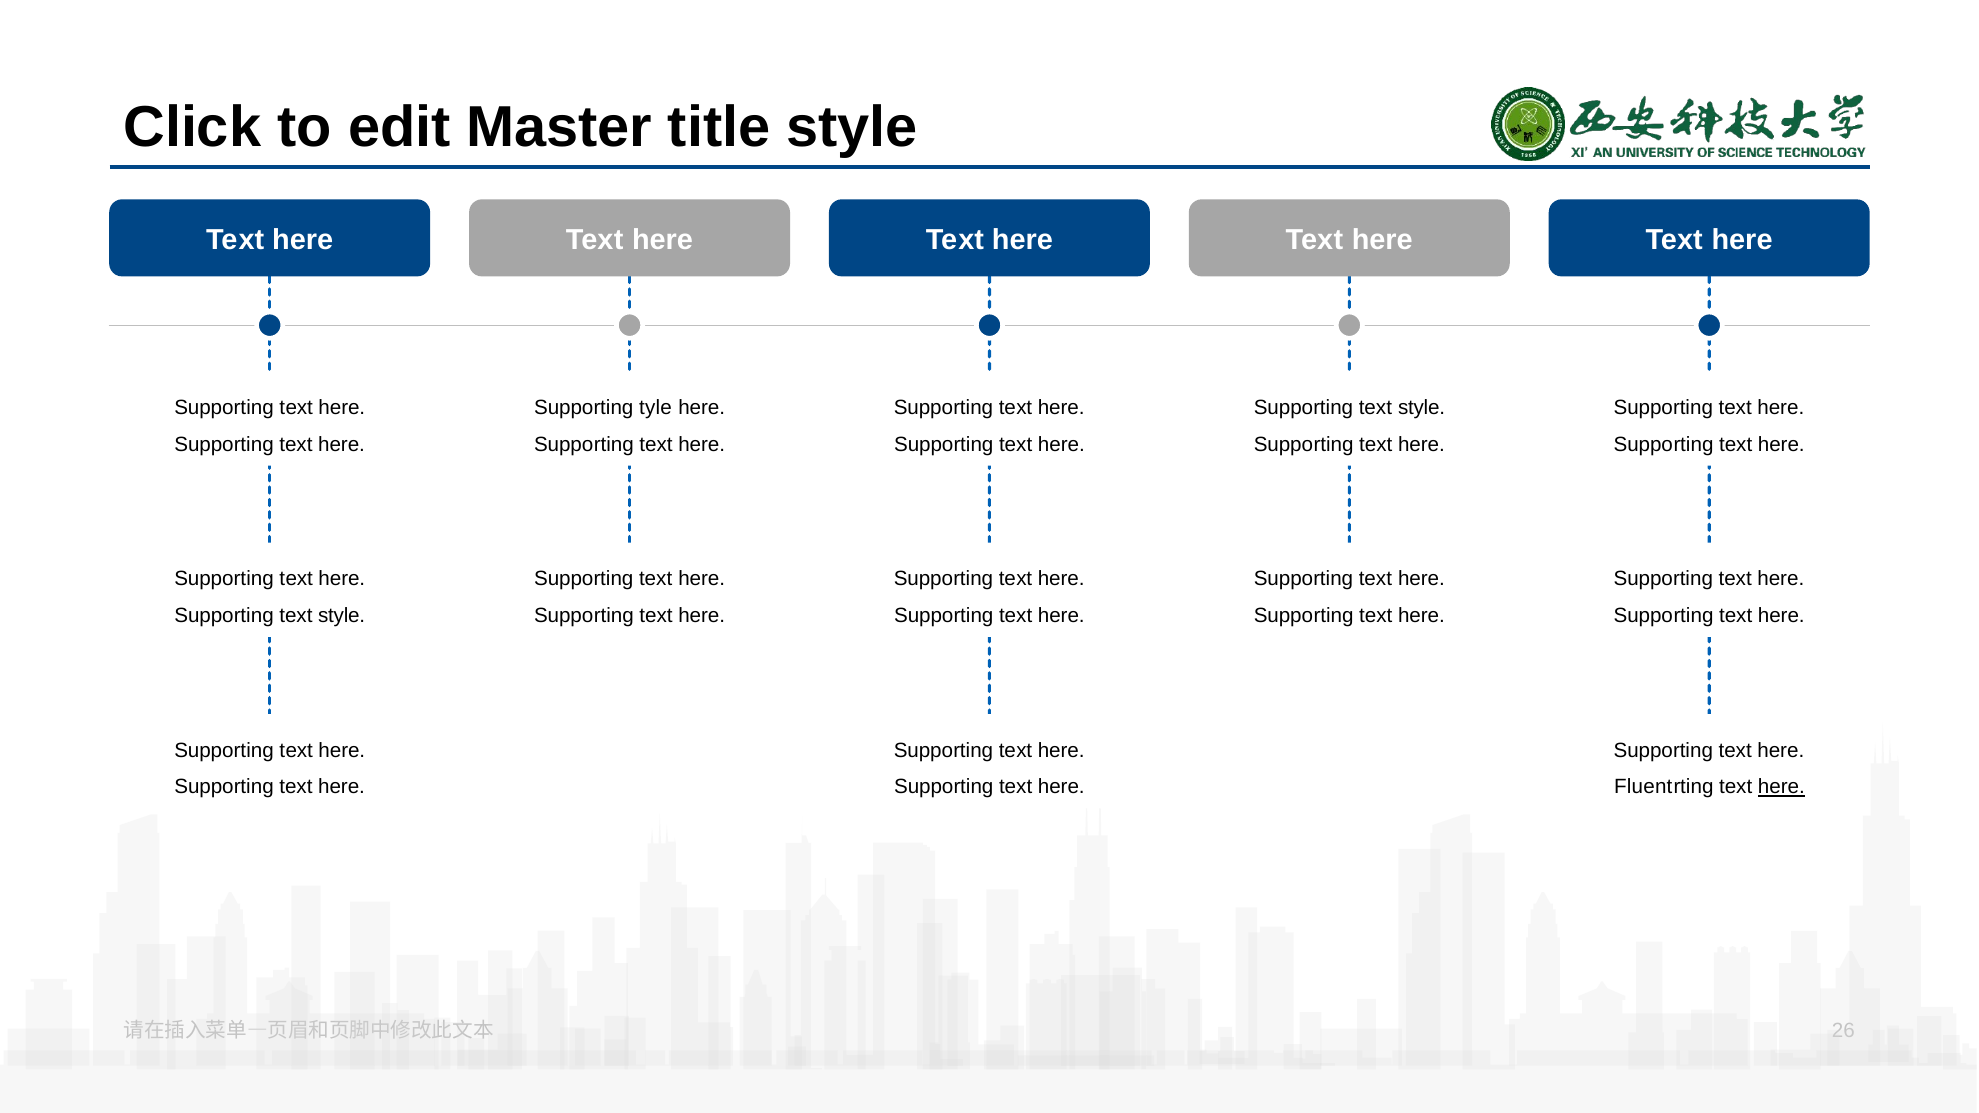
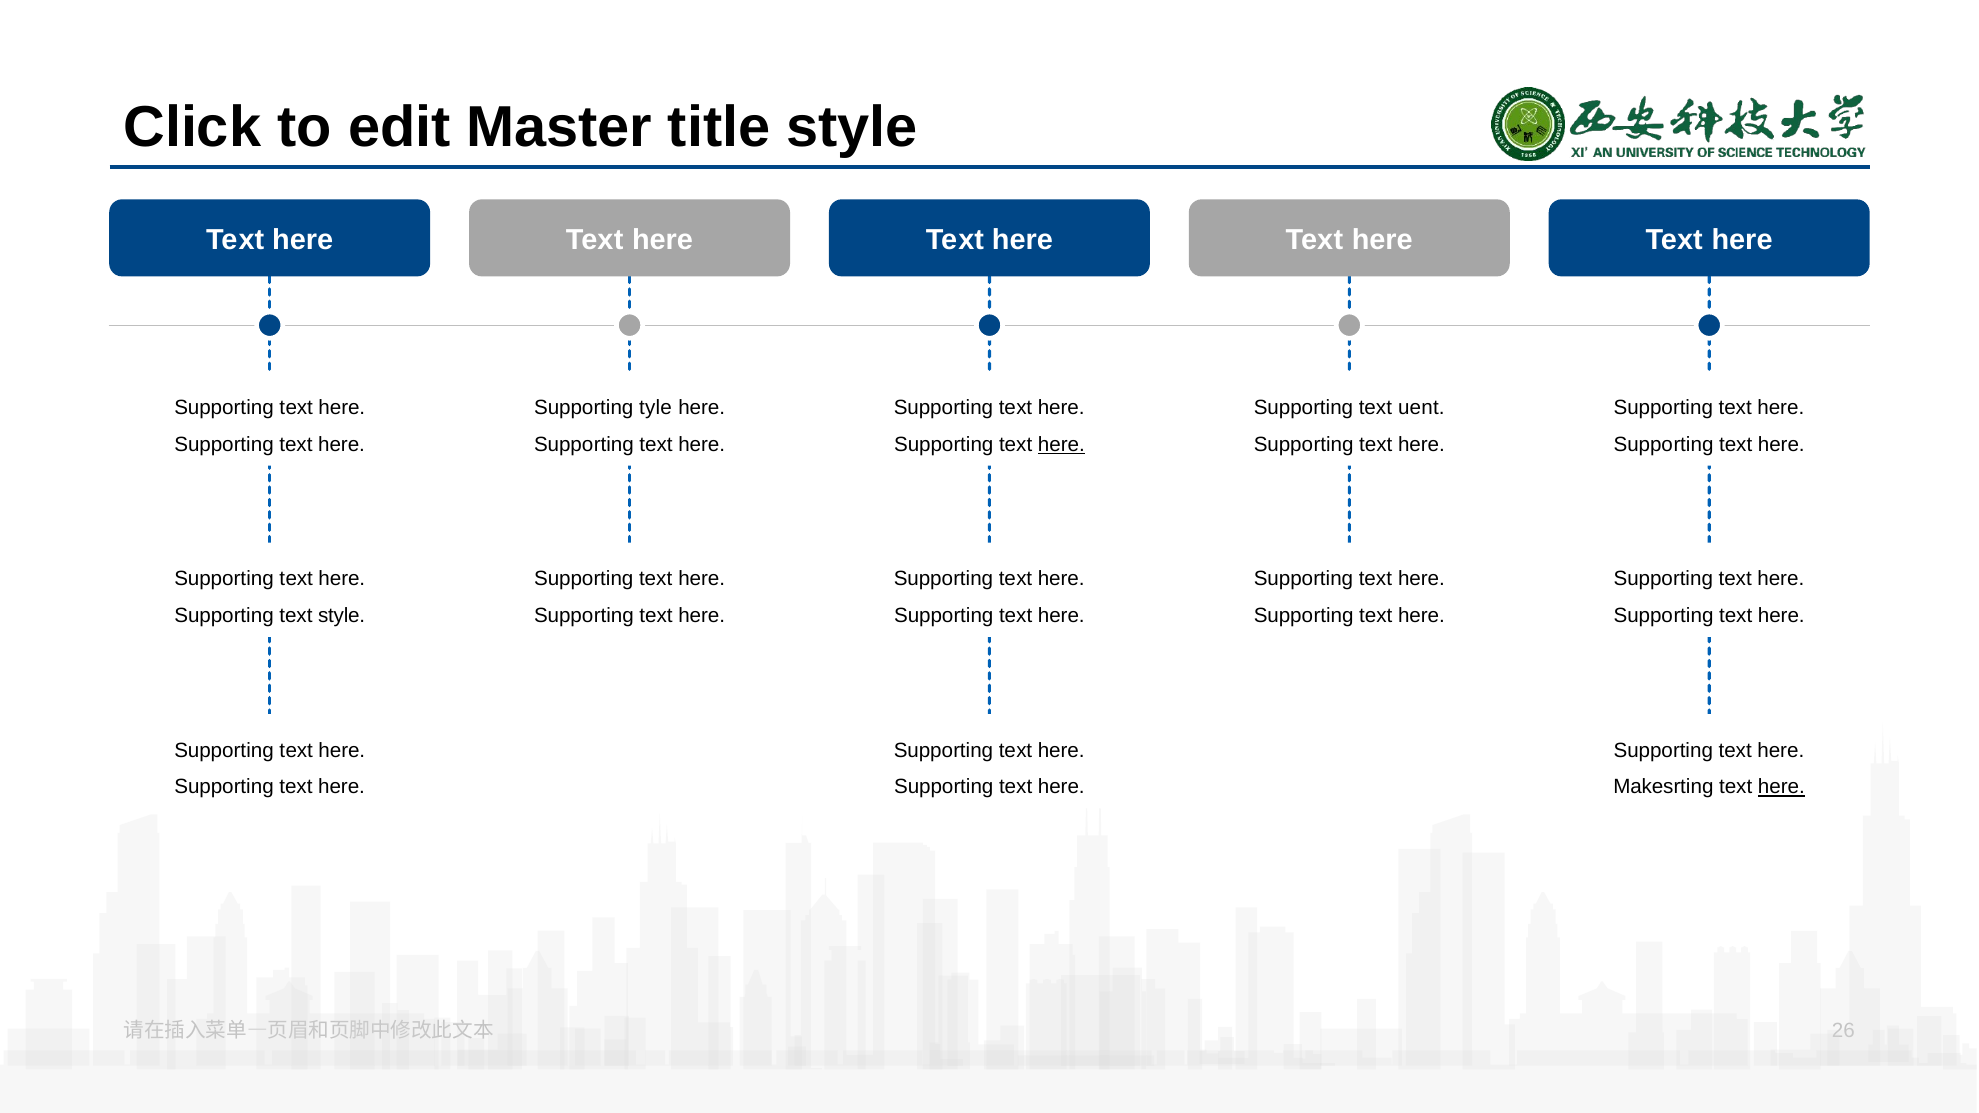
style: style -> uent (1421, 408)
here underline: none -> present (1061, 444)
Fluent: Fluent -> Makes (1643, 787)
